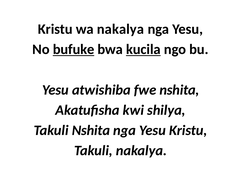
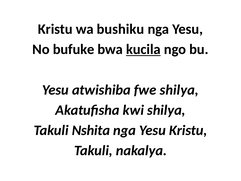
wa nakalya: nakalya -> bushiku (120, 29)
bufuke underline: present -> none (74, 49)
fwe nshita: nshita -> shilya (179, 90)
